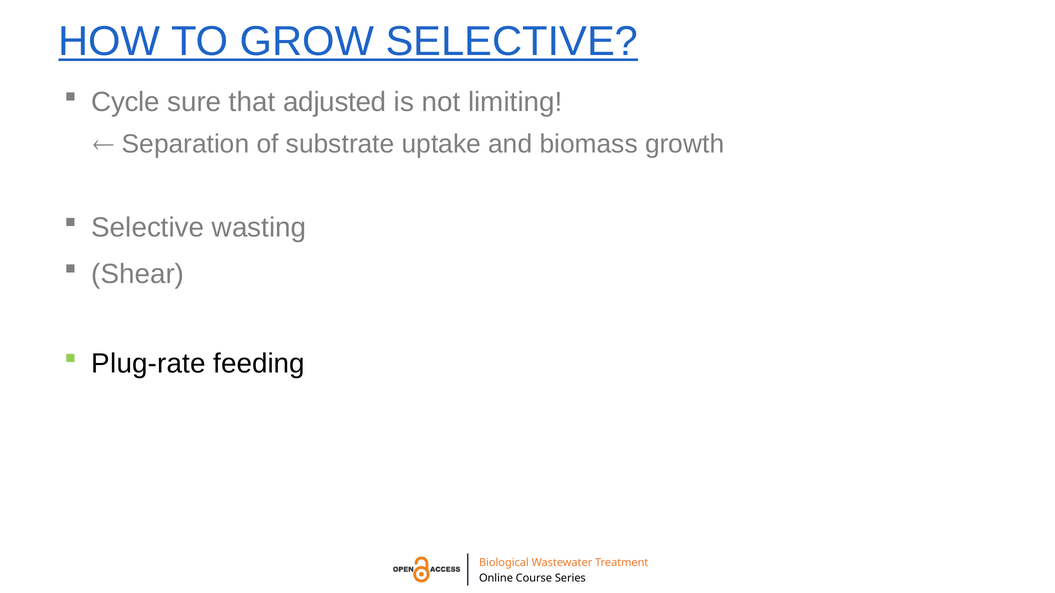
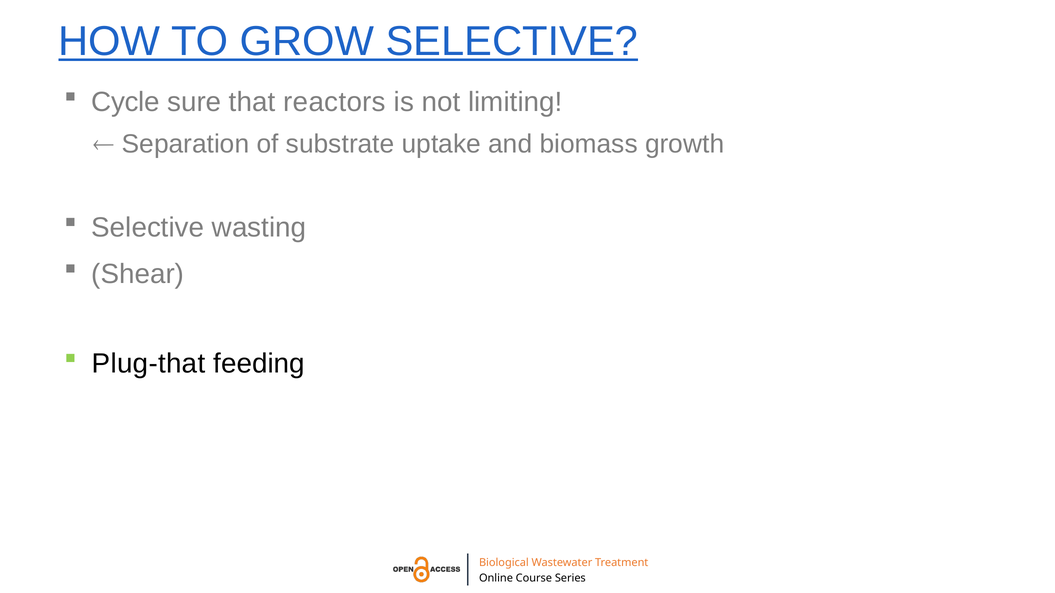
adjusted: adjusted -> reactors (335, 102)
Plug-rate: Plug-rate -> Plug-that (148, 364)
